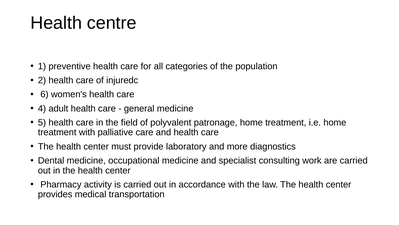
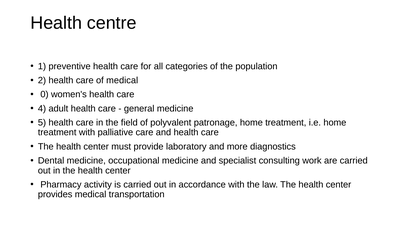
of injuredc: injuredc -> medical (122, 80)
6: 6 -> 0 (44, 94)
